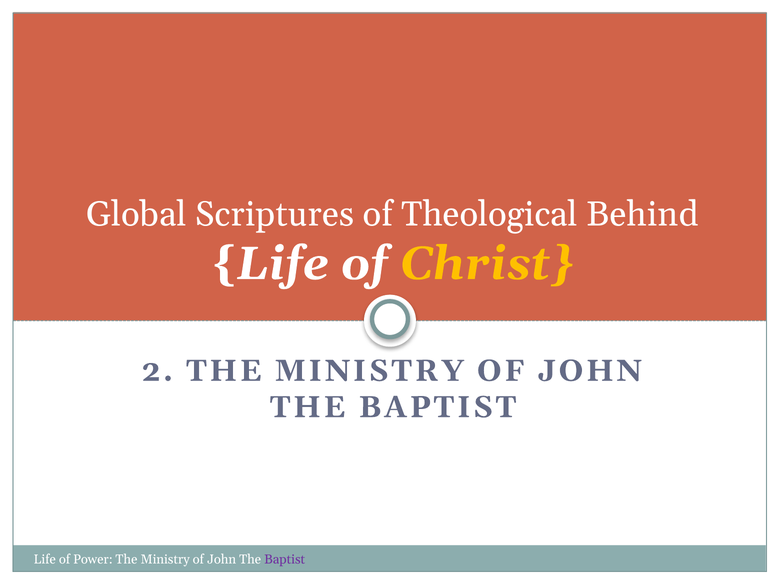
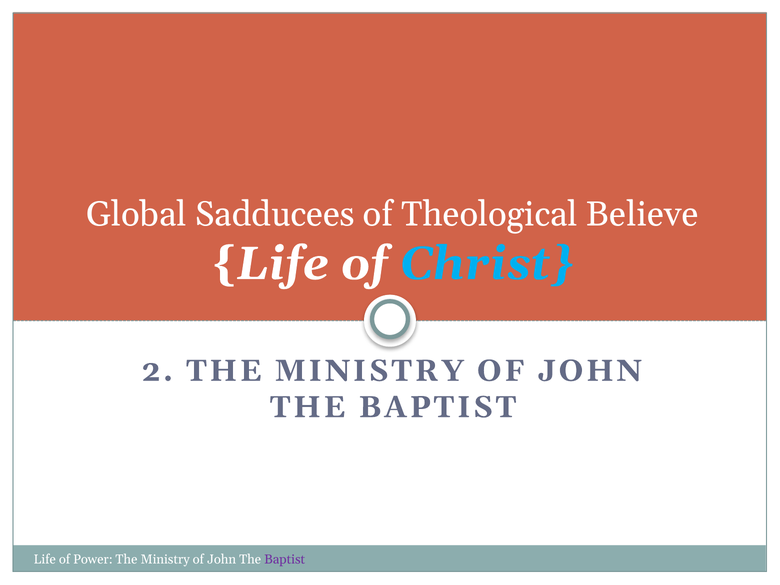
Scriptures: Scriptures -> Sadducees (275, 214)
Behind: Behind -> Believe (643, 214)
Christ colour: yellow -> light blue (487, 264)
